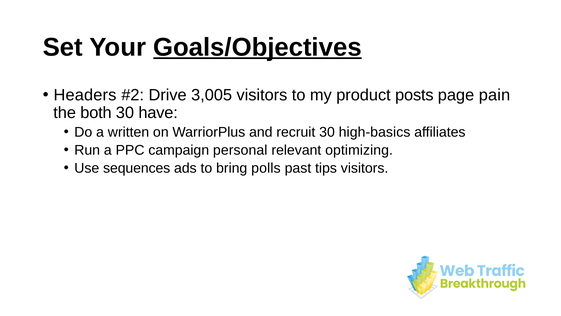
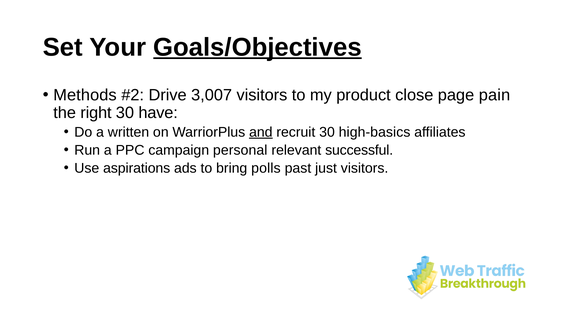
Headers: Headers -> Methods (85, 95)
3,005: 3,005 -> 3,007 (212, 95)
posts: posts -> close (414, 95)
both: both -> right (96, 113)
and underline: none -> present (261, 132)
optimizing: optimizing -> successful (359, 150)
sequences: sequences -> aspirations (137, 168)
tips: tips -> just (326, 168)
